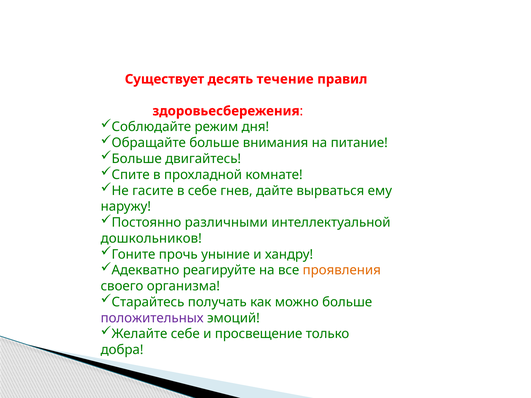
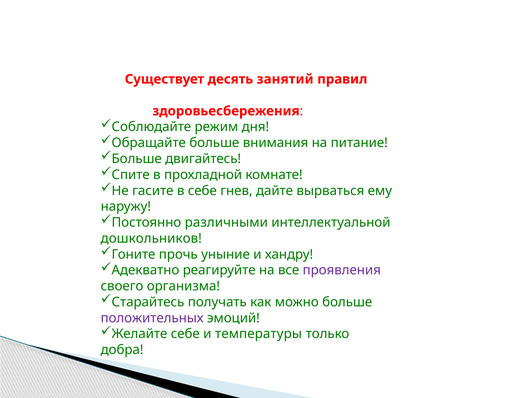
течение: течение -> занятий (285, 79)
проявления colour: orange -> purple (342, 270)
просвещение: просвещение -> температуры (259, 334)
